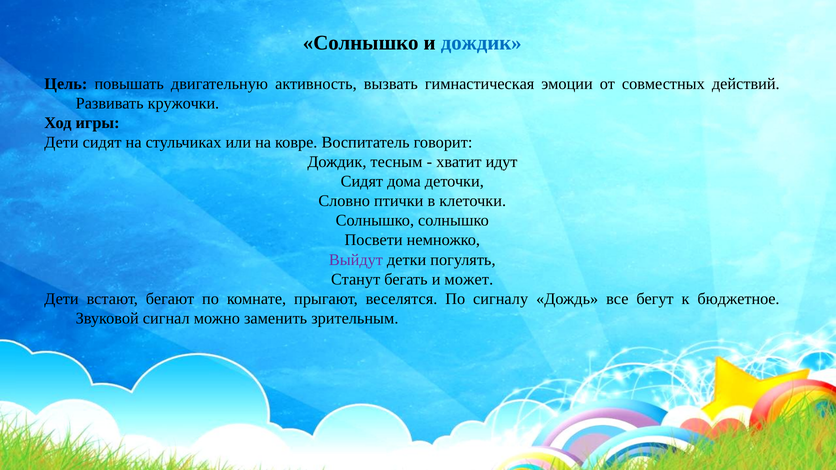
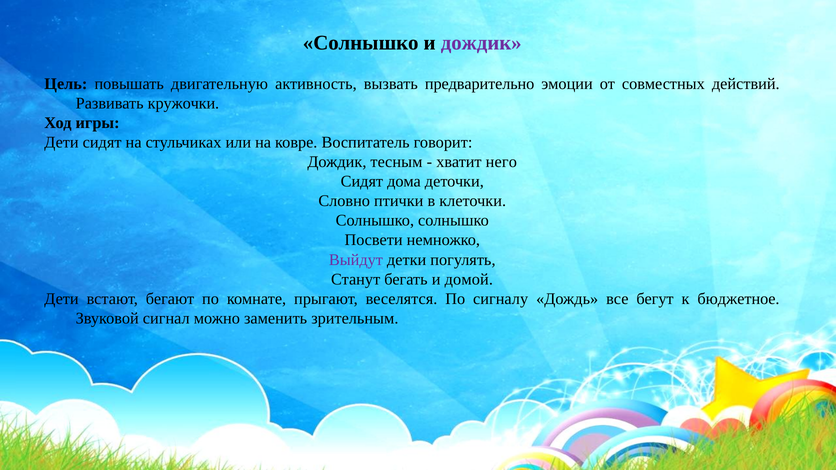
дождик colour: blue -> purple (481, 43)
гимнастическая: гимнастическая -> предварительно (480, 84)
идут: идут -> него (501, 162)
может: может -> домой (469, 279)
